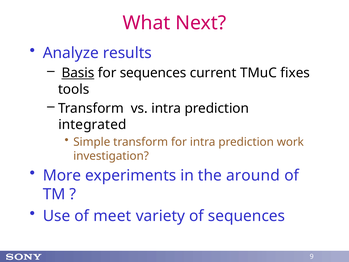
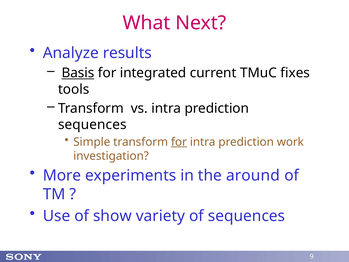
for sequences: sequences -> integrated (153, 73)
integrated: integrated -> sequences (92, 124)
for underline: none -> present (179, 142)
meet: meet -> show (112, 216)
